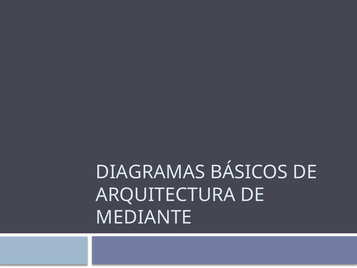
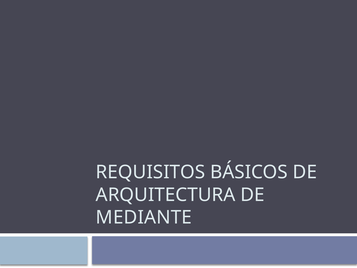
DIAGRAMAS: DIAGRAMAS -> REQUISITOS (151, 172)
